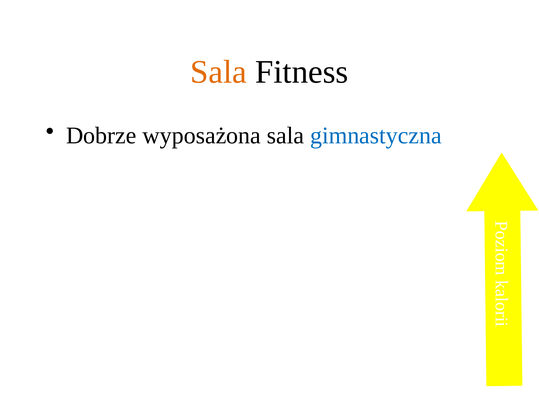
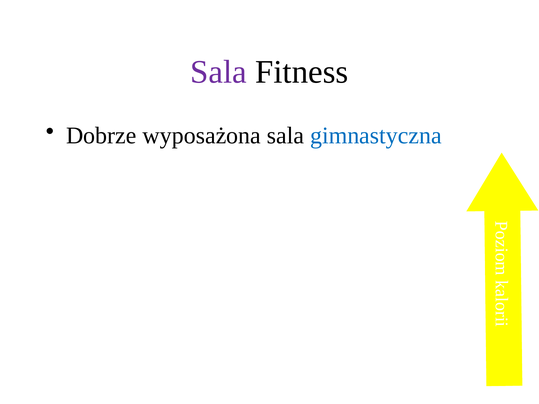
Sala colour: orange -> purple (219, 72)
